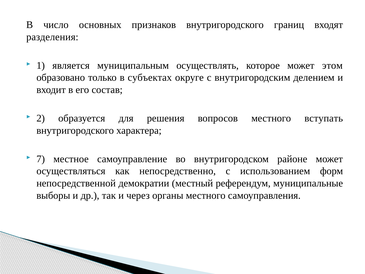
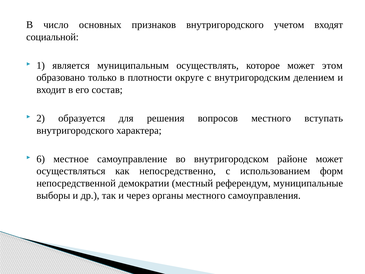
границ: границ -> учетом (289, 25)
разделения: разделения -> социальной (52, 37)
субъектах: субъектах -> плотности (150, 78)
7: 7 -> 6 (41, 159)
